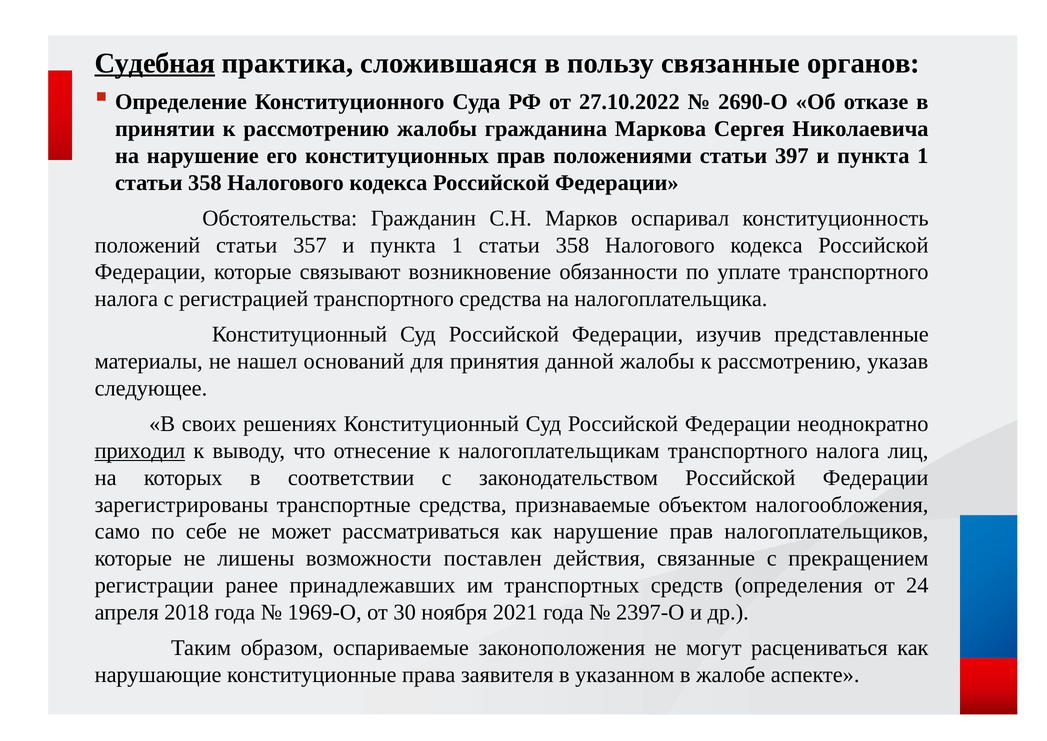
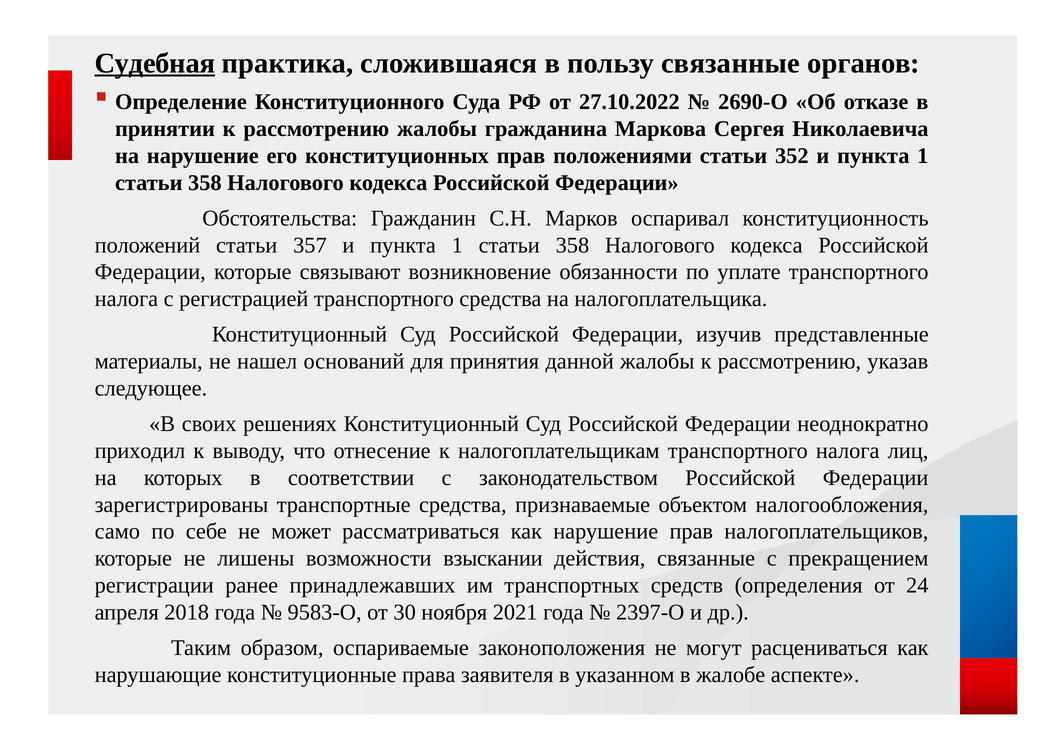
397: 397 -> 352 (792, 156)
приходил underline: present -> none (140, 450)
поставлен: поставлен -> взыскании (493, 558)
1969-О: 1969-О -> 9583-О (325, 612)
